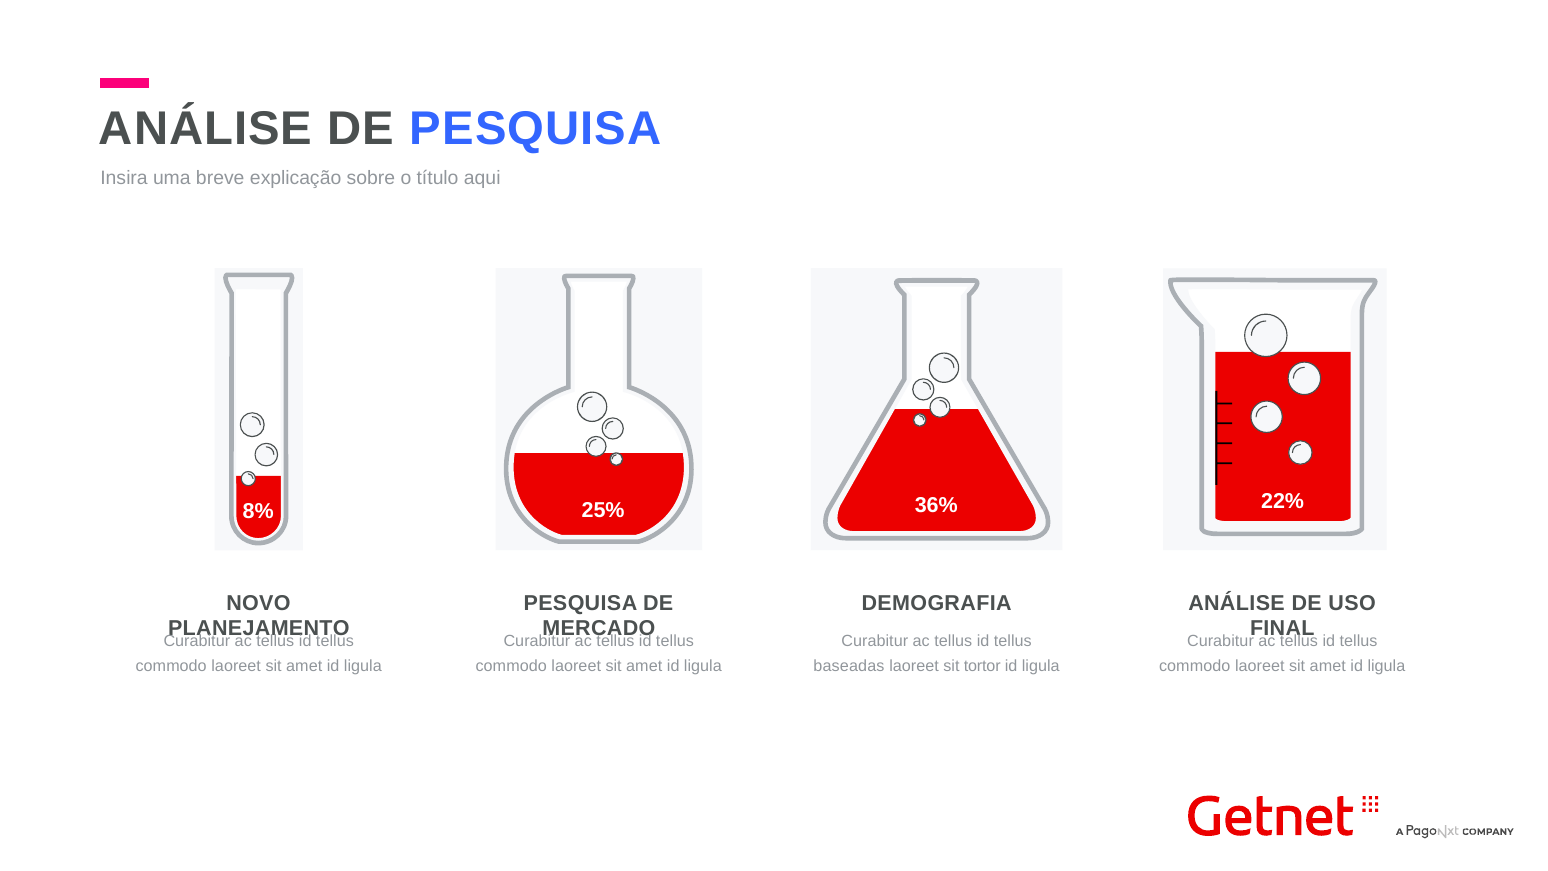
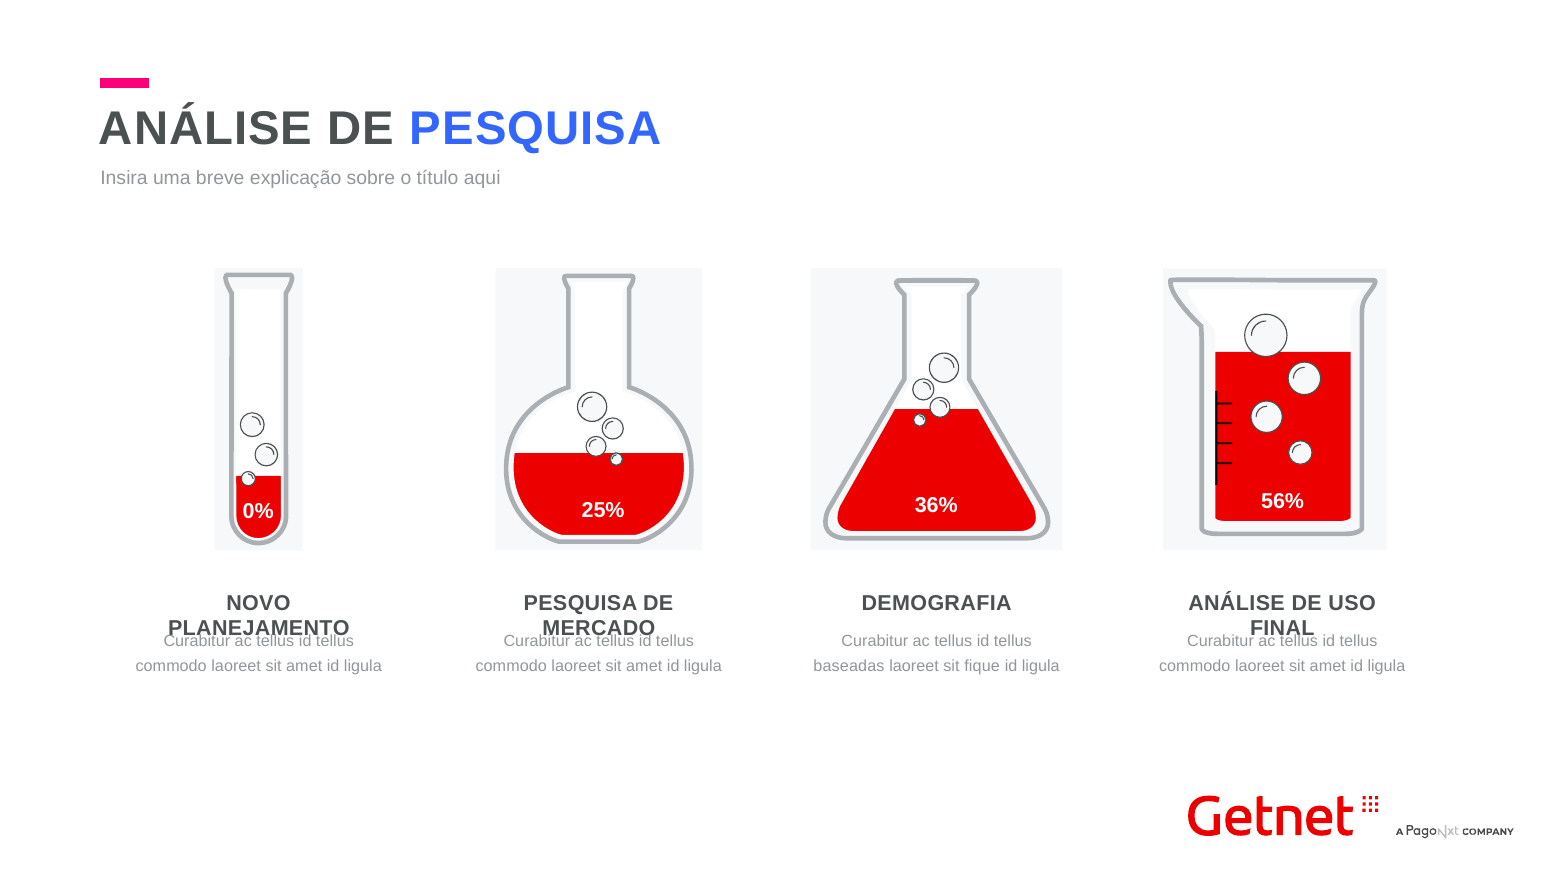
22%: 22% -> 56% (1283, 501)
8%: 8% -> 0% (258, 511)
tortor: tortor -> fique (982, 666)
